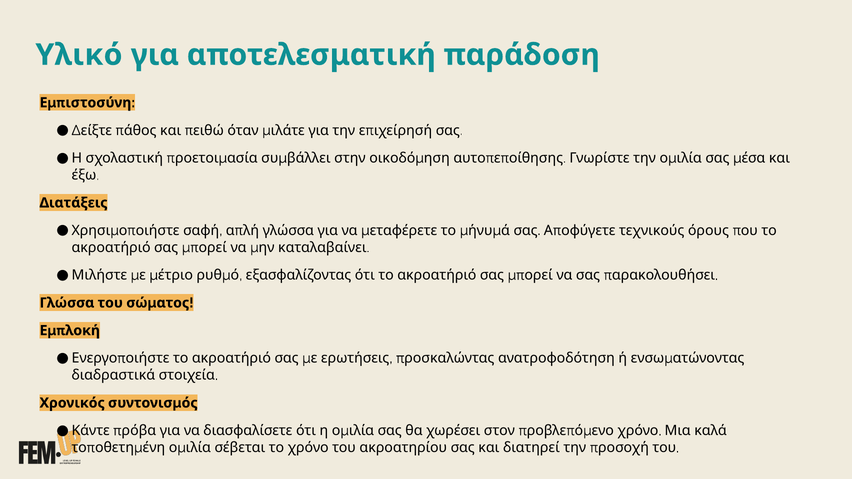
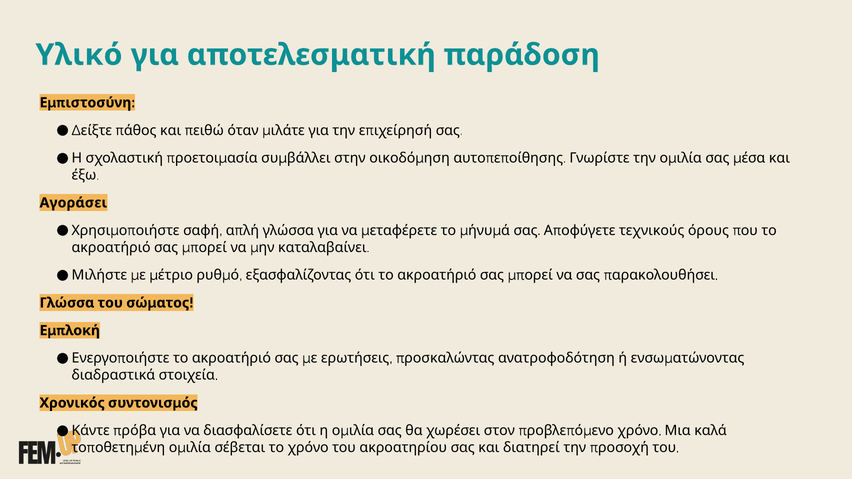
Διατάξεις: Διατάξεις -> Αγοράσει (73, 203)
